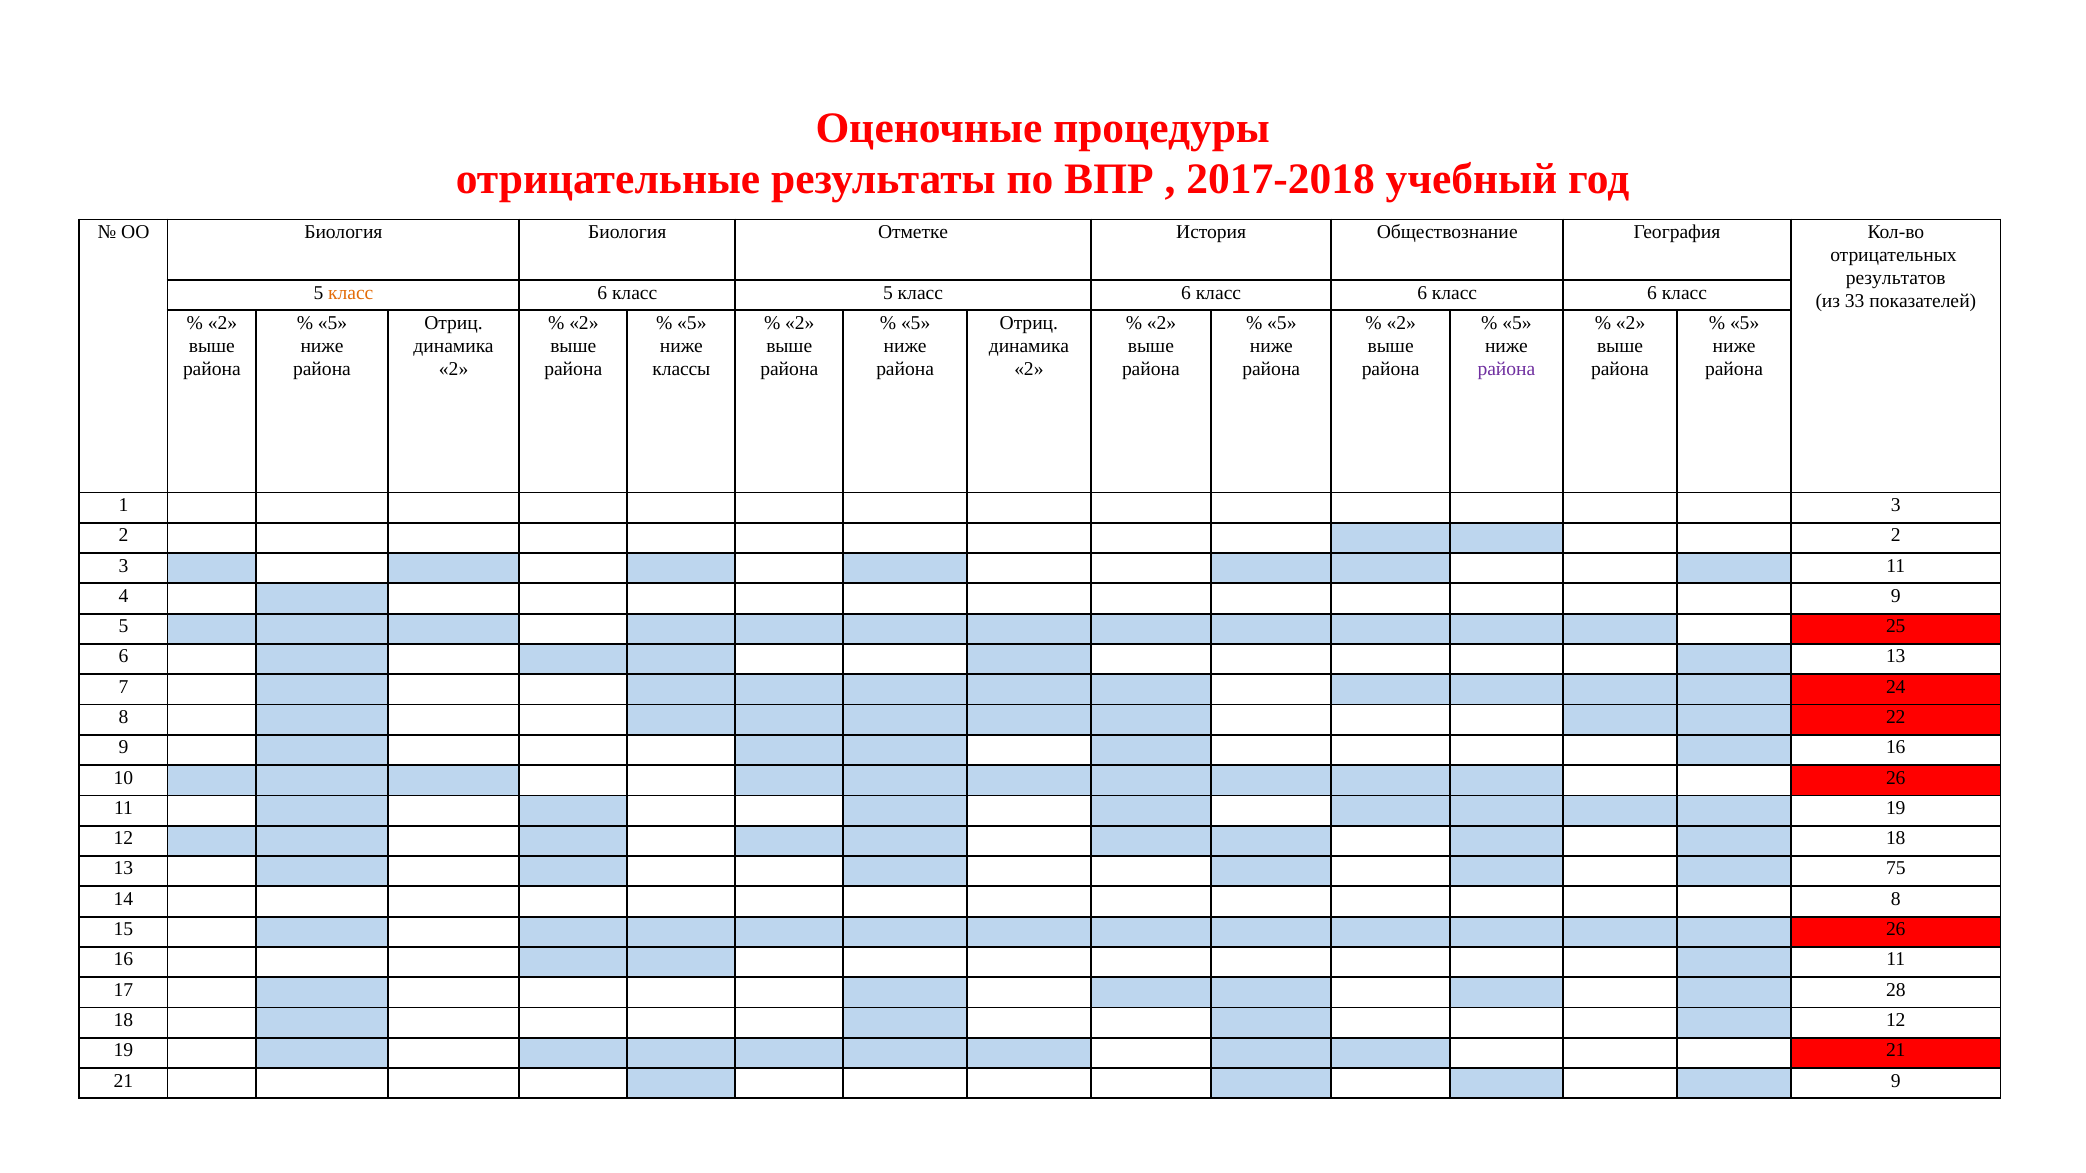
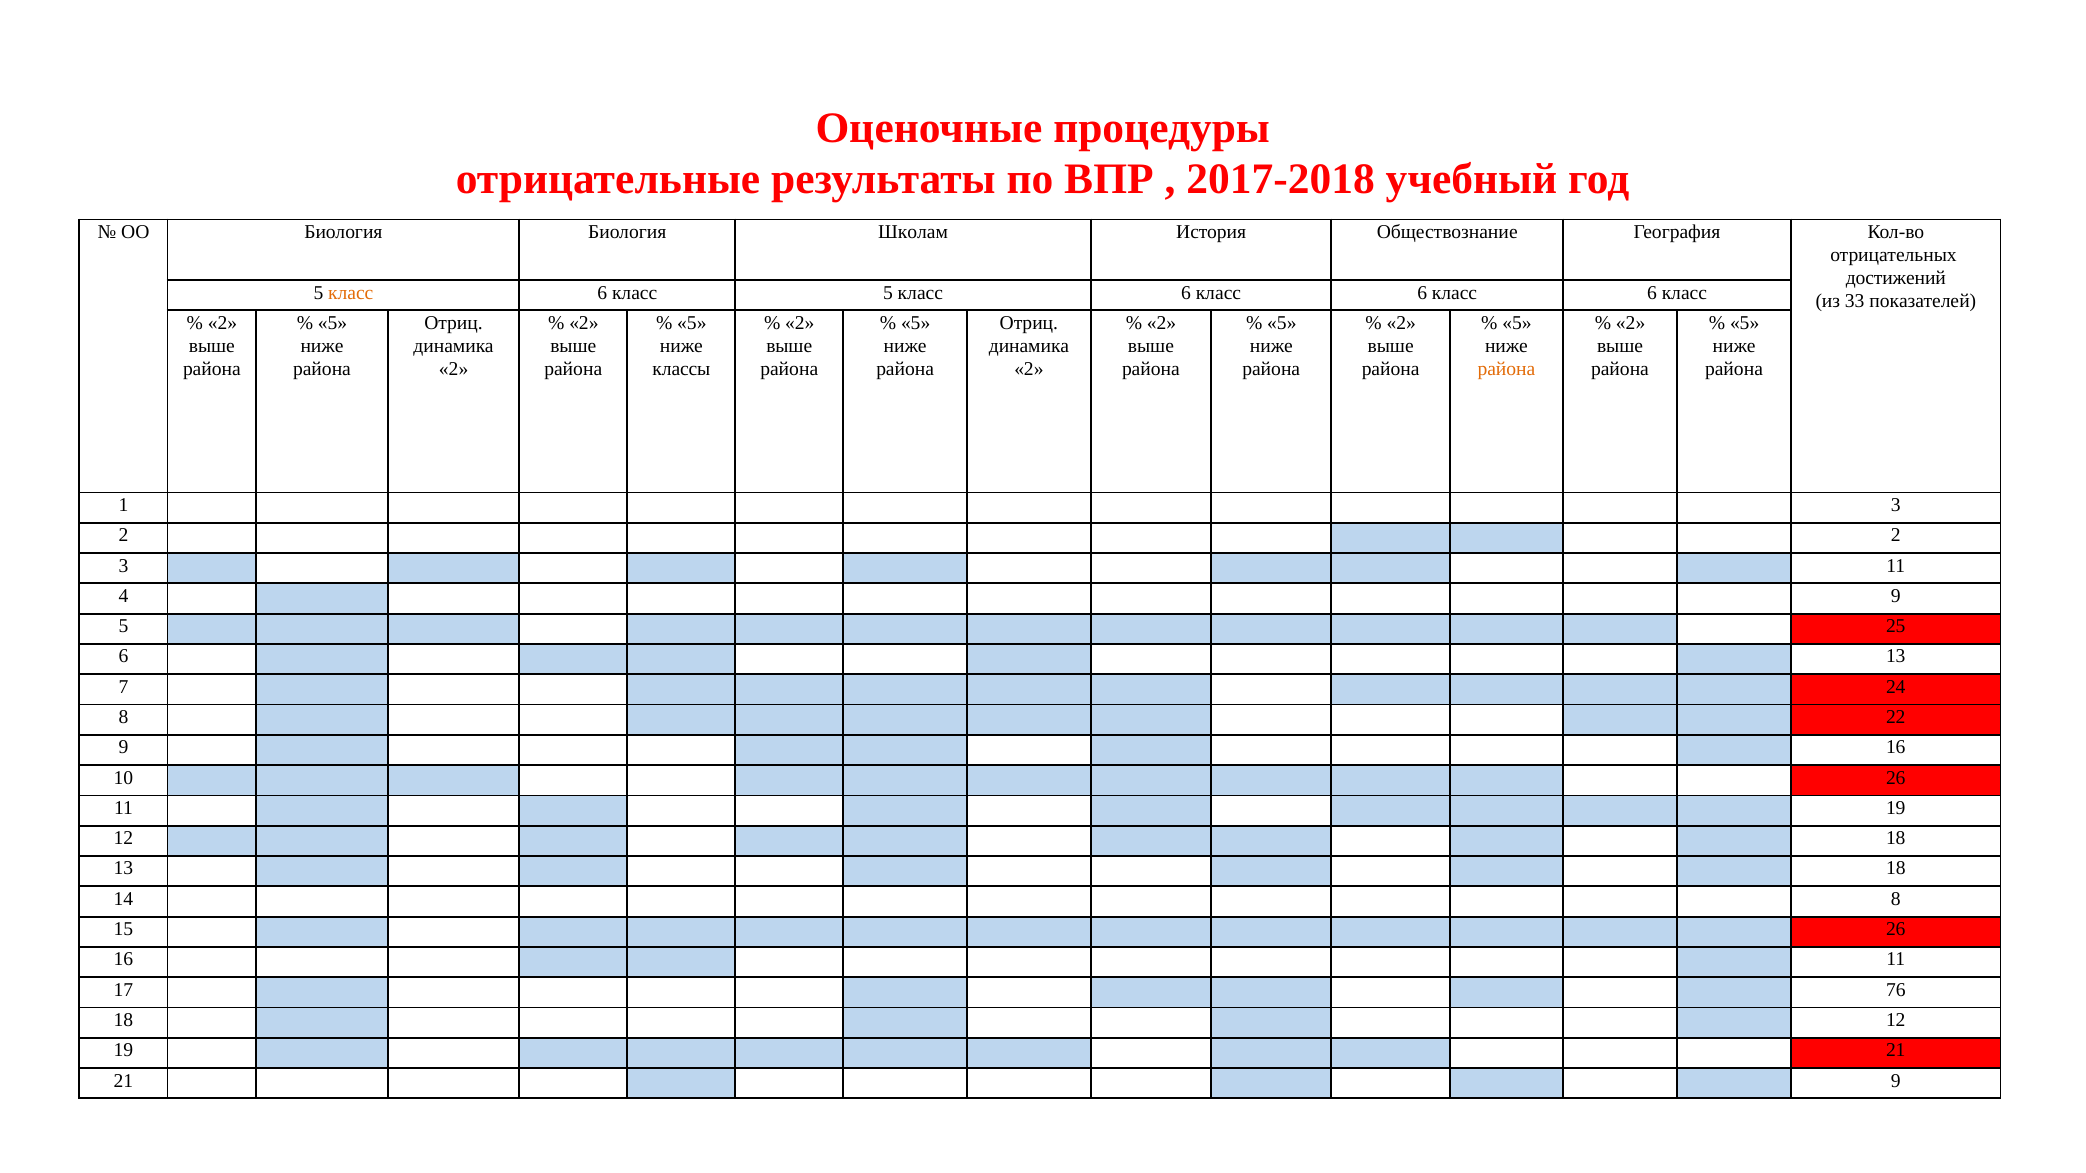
Отметке: Отметке -> Школам (913, 232)
результатов: результатов -> достижений (1896, 278)
района colour: purple -> orange (1506, 369)
13 75: 75 -> 18 (1896, 869)
28: 28 -> 76 (1896, 990)
